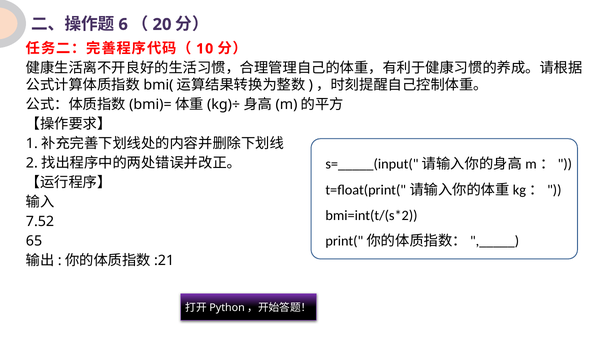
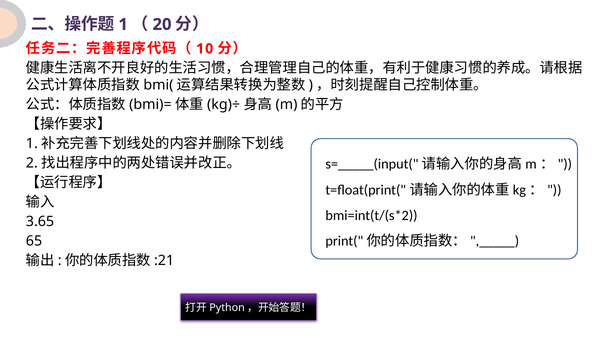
6: 6 -> 1 (123, 24)
7.52: 7.52 -> 3.65 (40, 222)
